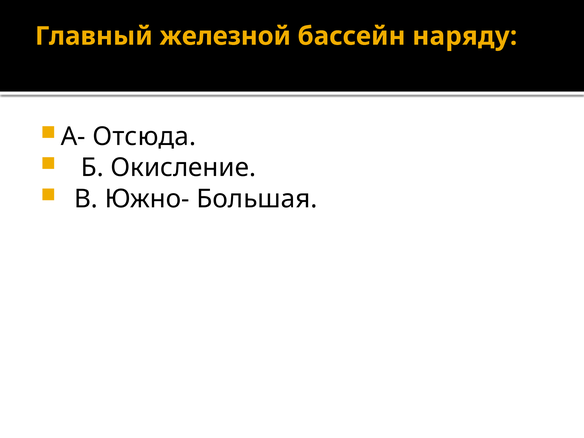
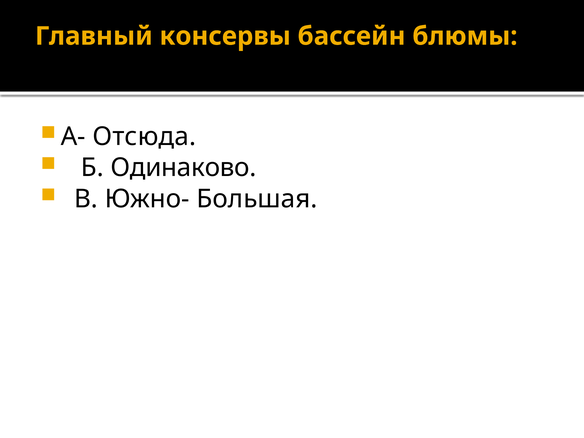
железной: железной -> консервы (225, 36)
наряду: наряду -> блюмы (465, 36)
Окисление: Окисление -> Одинаково (183, 168)
